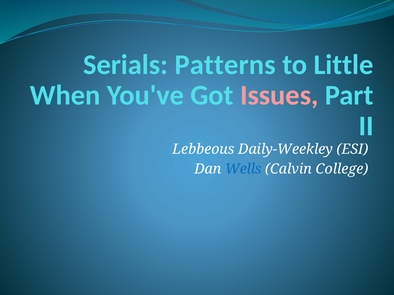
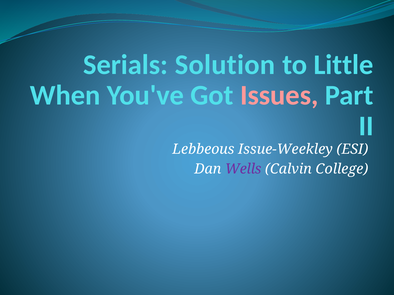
Patterns: Patterns -> Solution (225, 65)
Daily-Weekley: Daily-Weekley -> Issue-Weekley (286, 149)
Wells colour: blue -> purple (243, 169)
